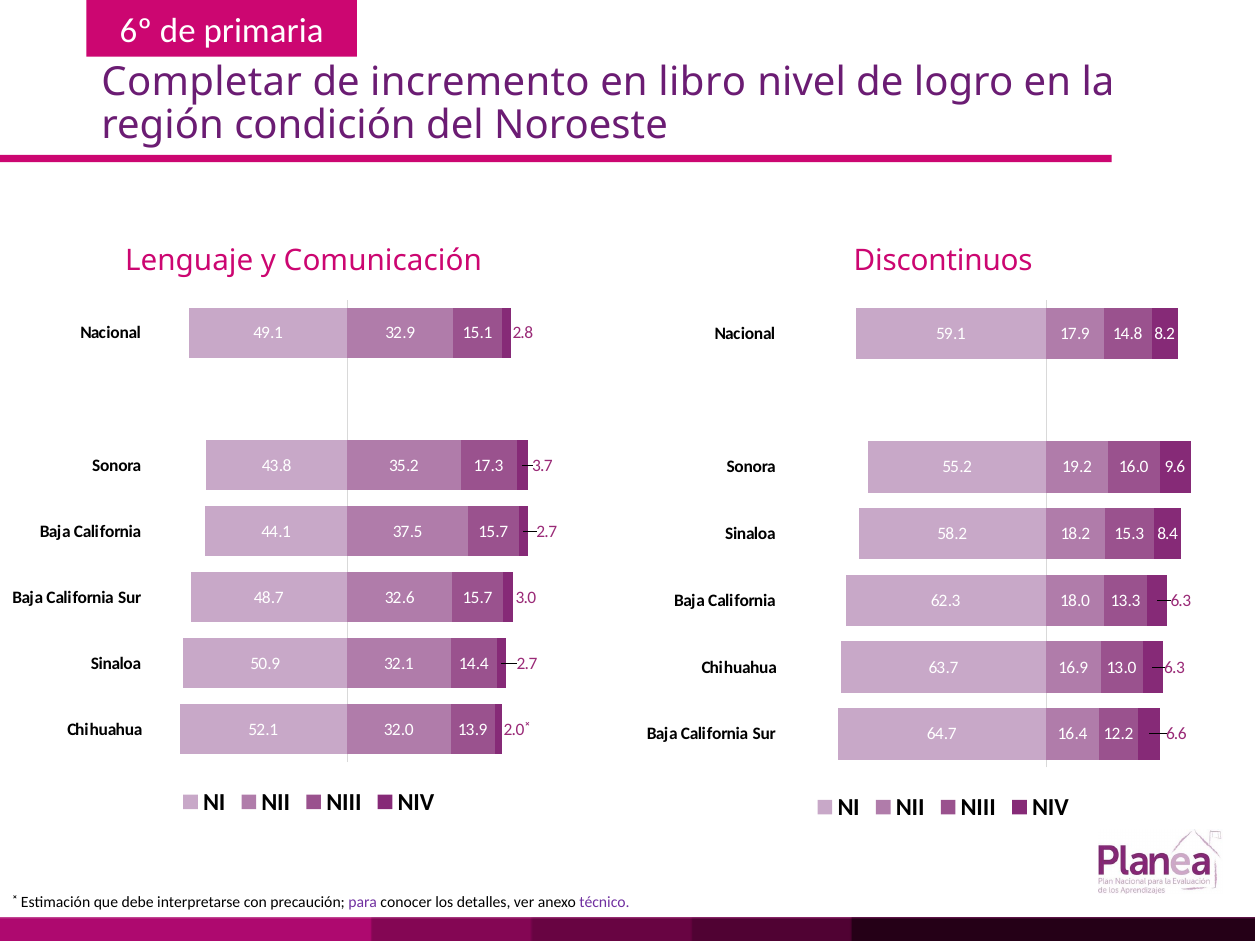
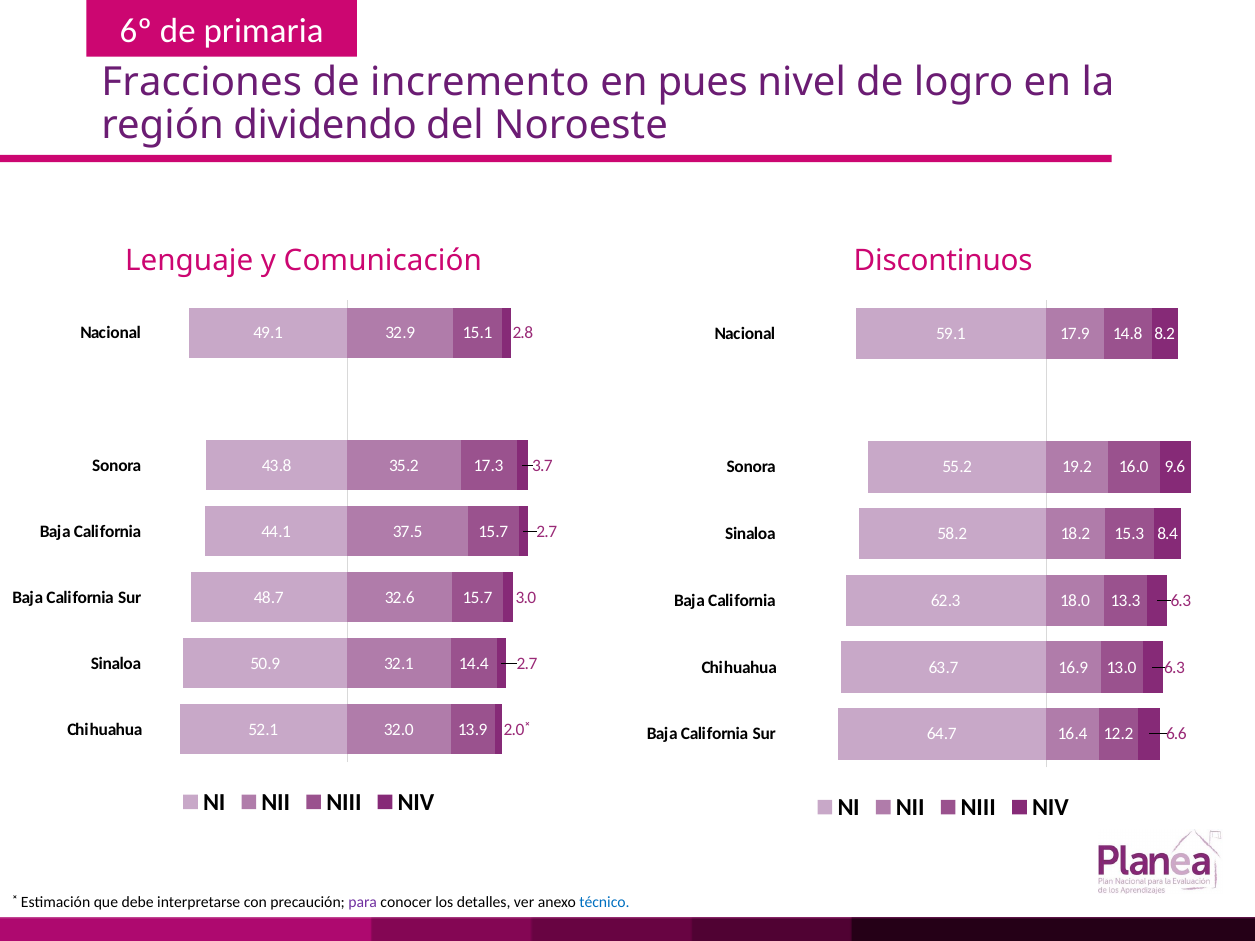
Completar: Completar -> Fracciones (202, 82)
libro: libro -> pues (703, 82)
condición: condición -> dividendo (325, 125)
técnico colour: purple -> blue (604, 902)
